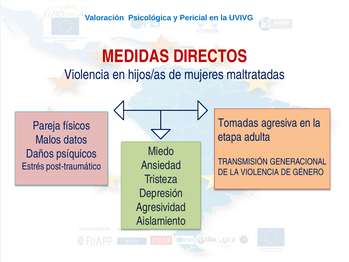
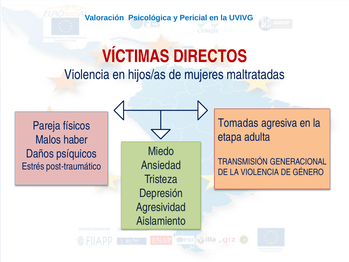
MEDIDAS: MEDIDAS -> VÍCTIMAS (136, 56)
datos: datos -> haber (76, 140)
